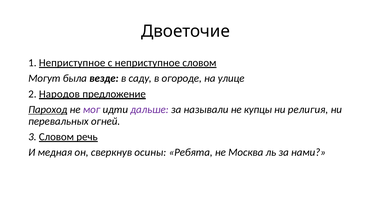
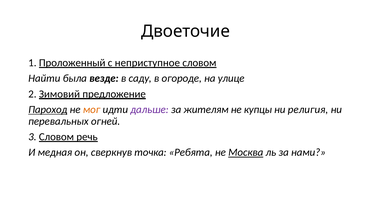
1 Неприступное: Неприступное -> Проложенный (72, 63)
Могут: Могут -> Найти (44, 78)
Народов: Народов -> Зимовий (59, 94)
мог colour: purple -> orange (92, 109)
называли: называли -> жителям (206, 109)
осины: осины -> точка (150, 152)
Москва underline: none -> present (246, 152)
